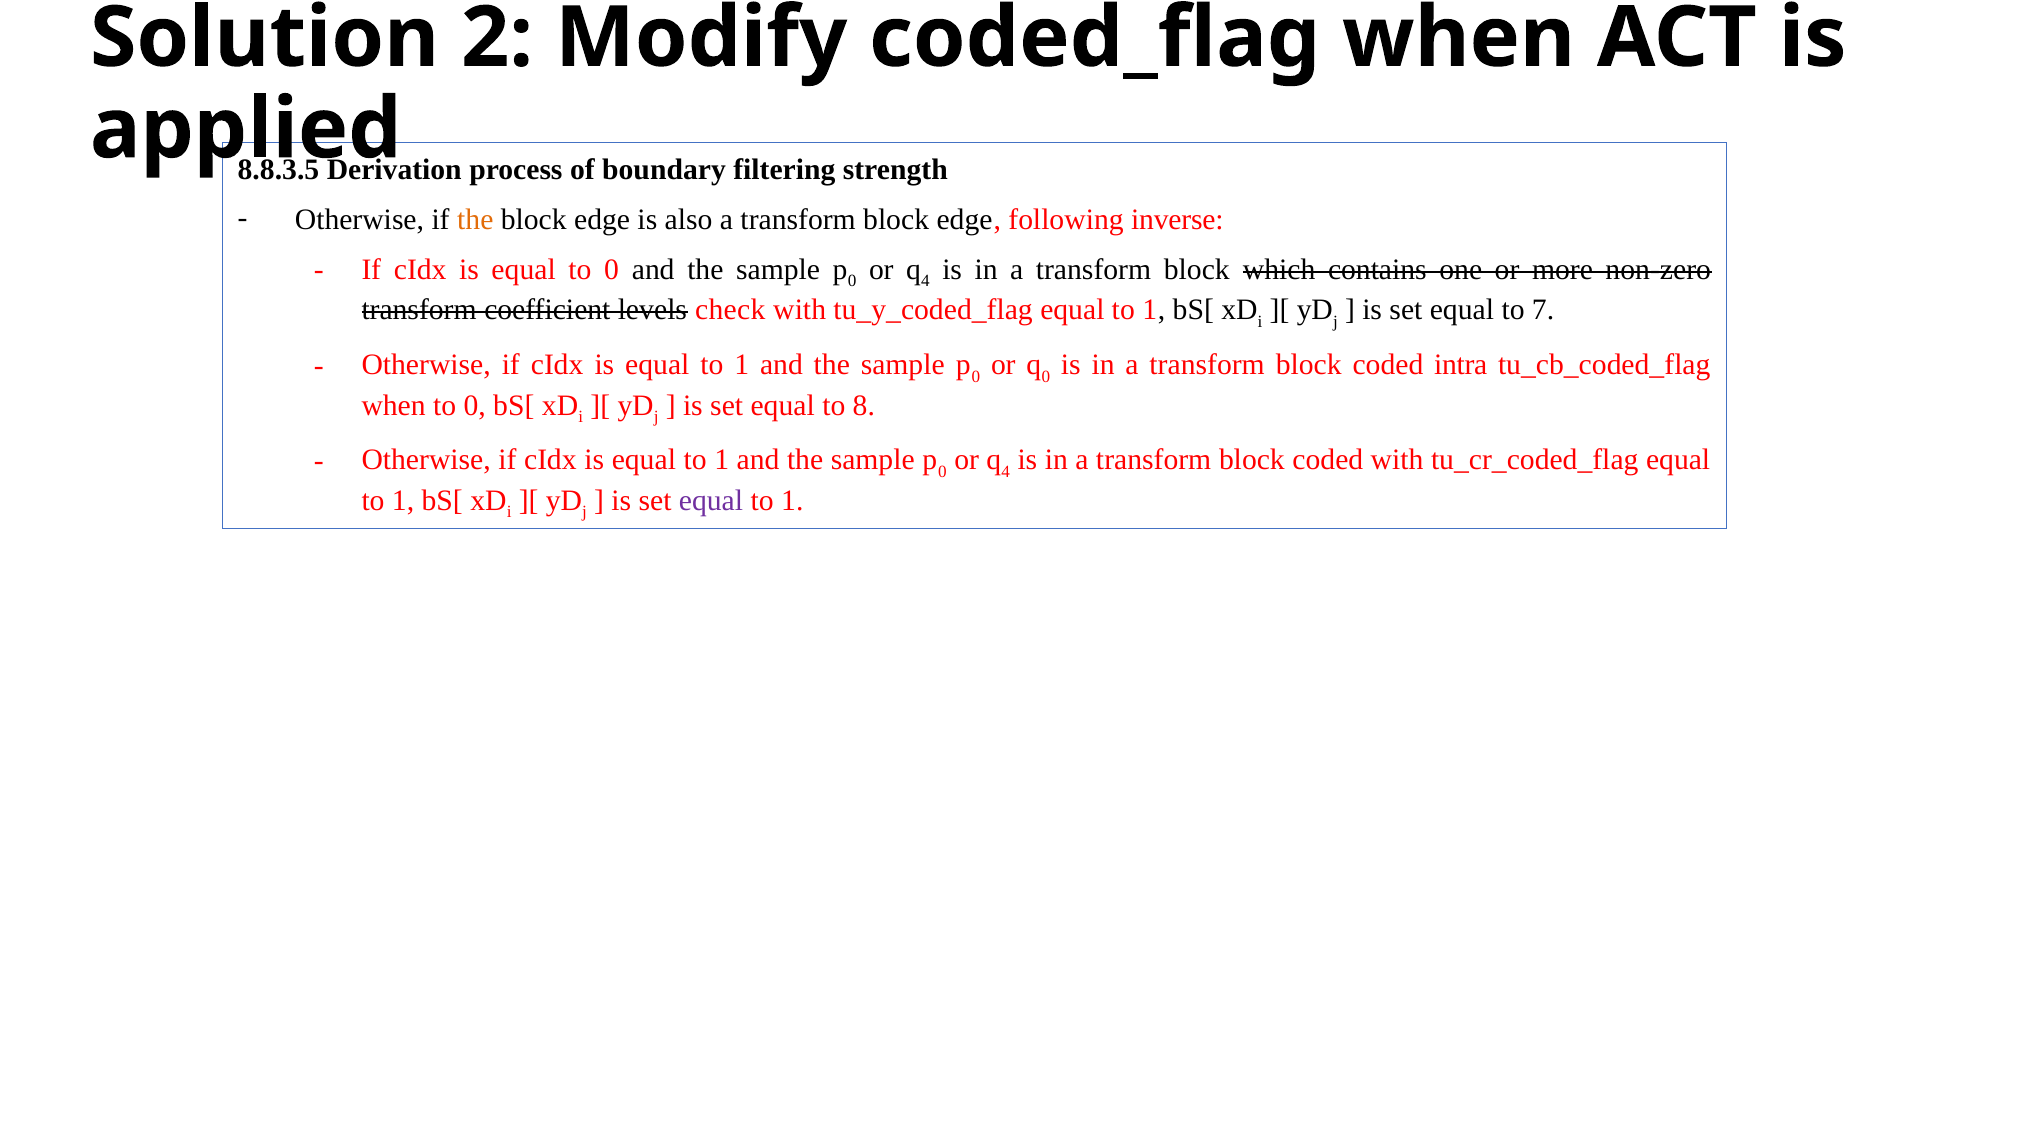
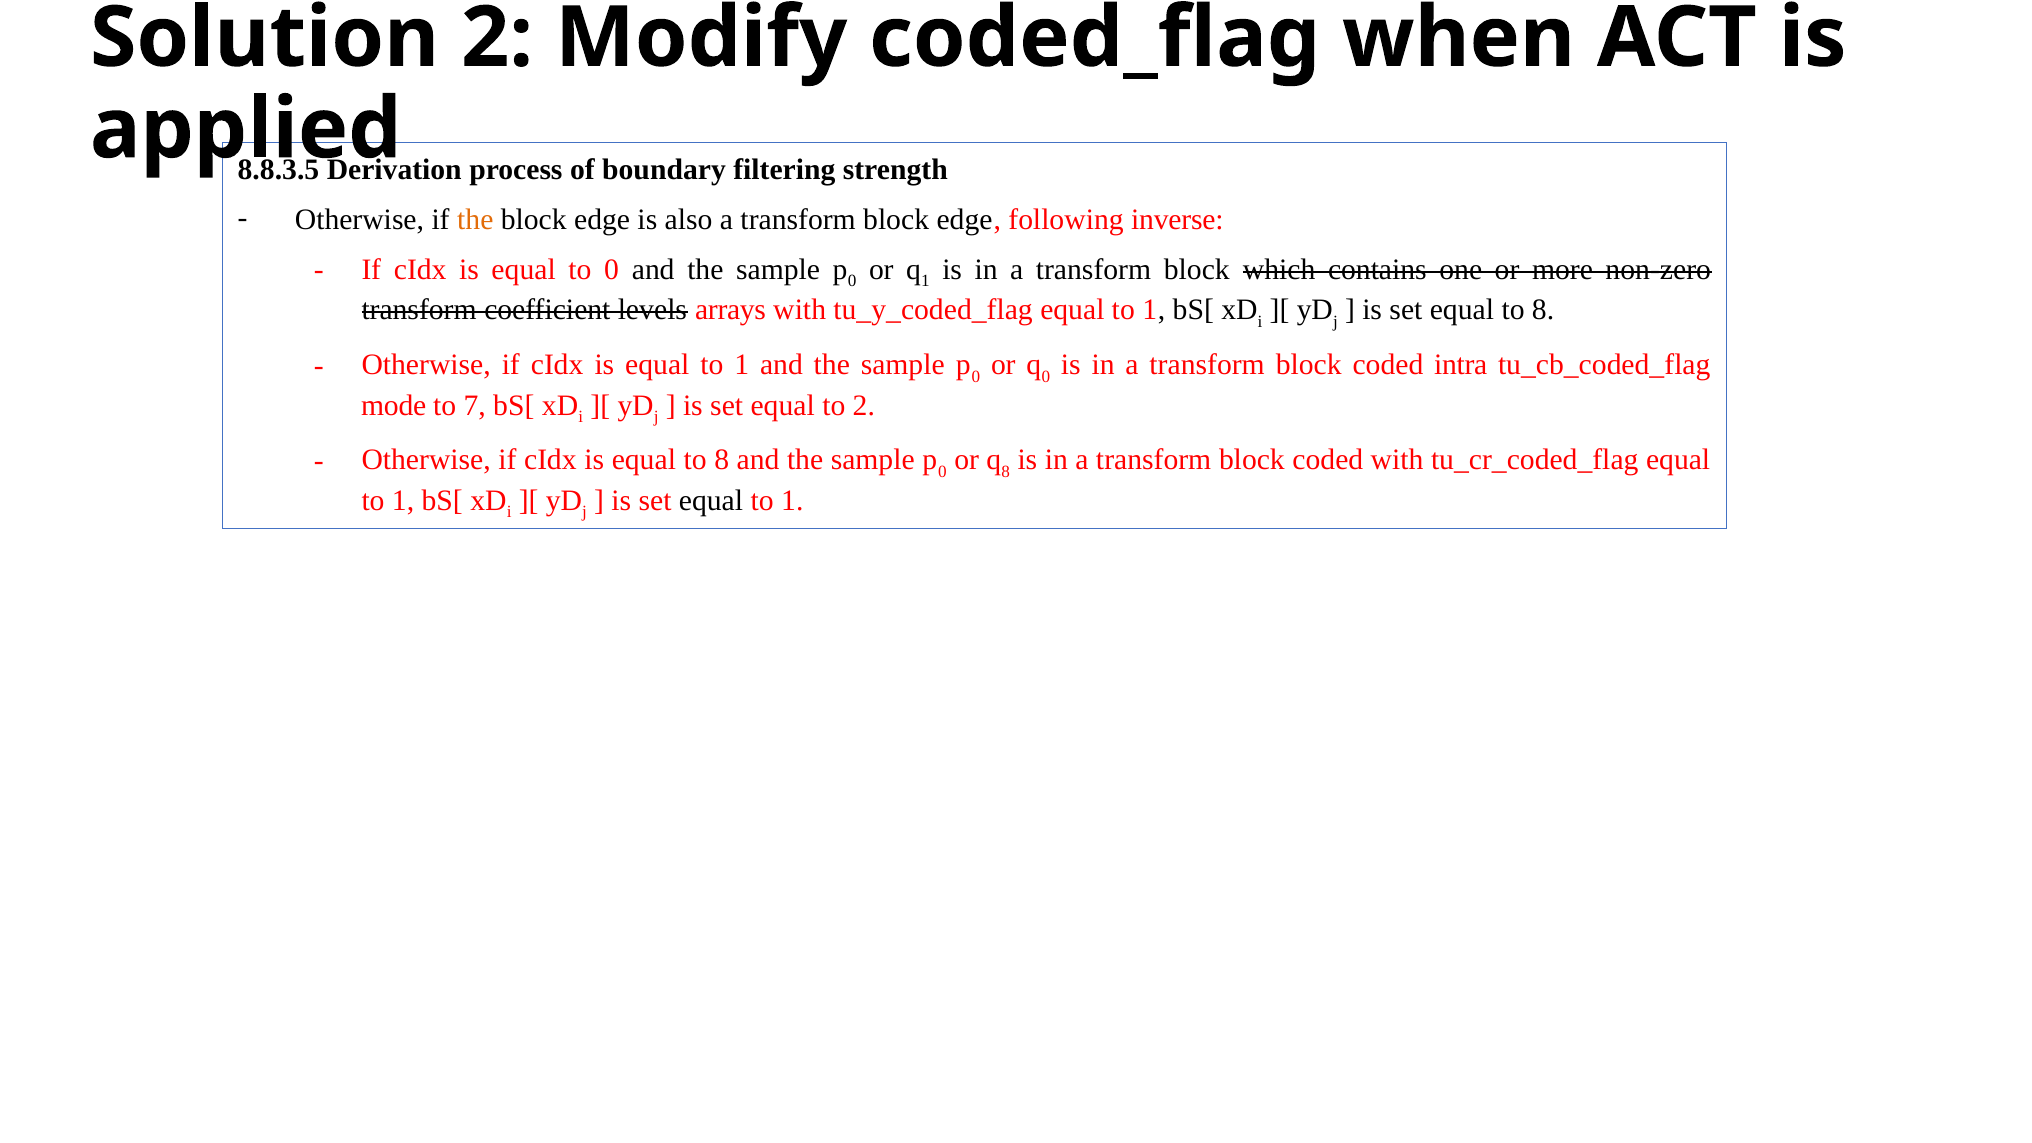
4: 4 -> 1 (925, 281)
check: check -> arrays (731, 310)
set equal to 7: 7 -> 8 (1543, 310)
when: when -> mode (394, 405)
0: 0 -> 7 (475, 405)
to 8: 8 -> 2 (864, 405)
1: 1 -> 8 (722, 460)
4: 4 -> 8 (1006, 472)
equal colour: purple -> black (711, 501)
